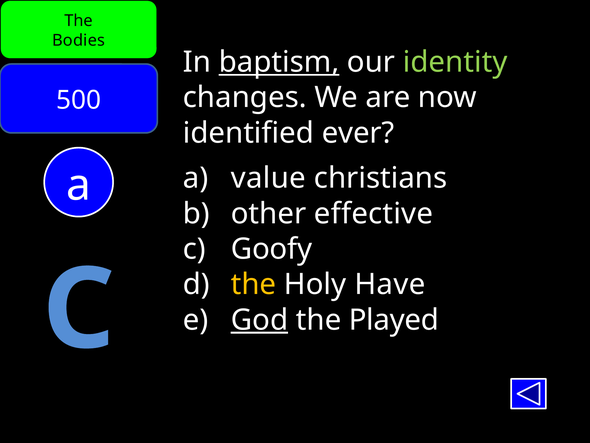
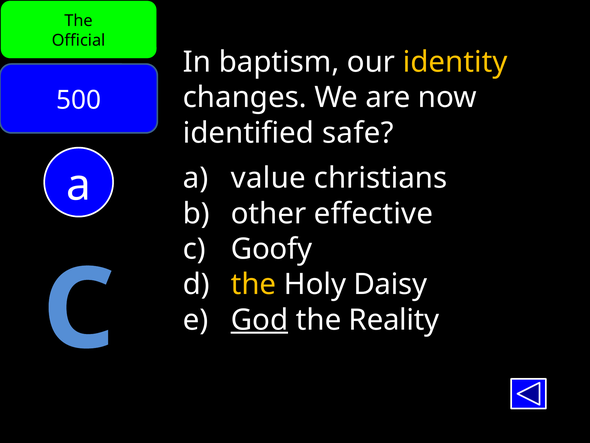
Bodies: Bodies -> Official (79, 40)
baptism underline: present -> none (279, 62)
identity colour: light green -> yellow (455, 62)
ever: ever -> safe (358, 133)
Have: Have -> Daisy (390, 284)
Played: Played -> Reality (394, 320)
